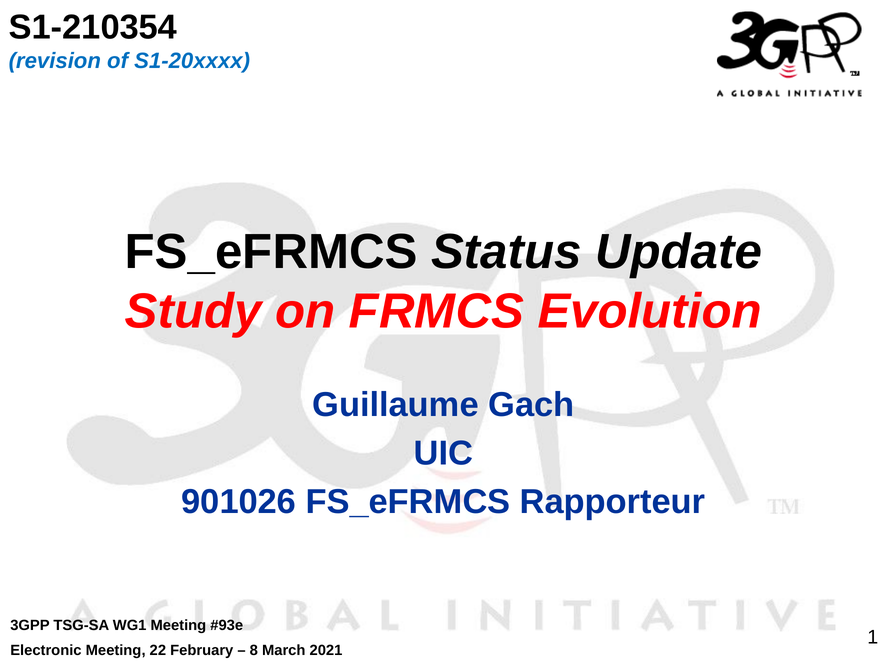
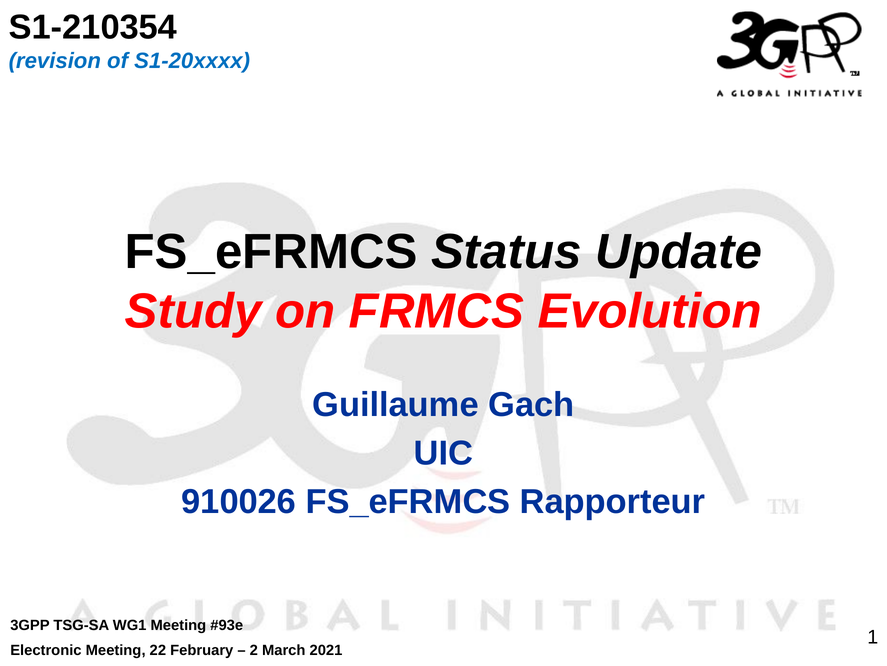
901026: 901026 -> 910026 (239, 501)
8: 8 -> 2 (254, 650)
